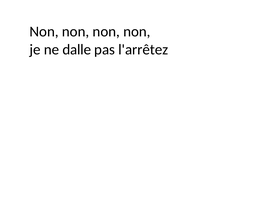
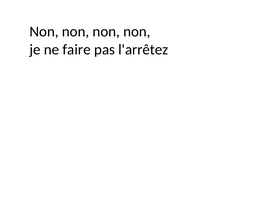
dalle: dalle -> faire (77, 49)
